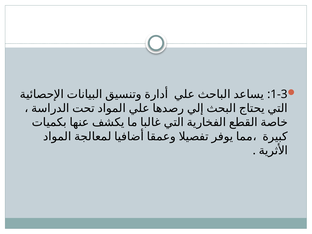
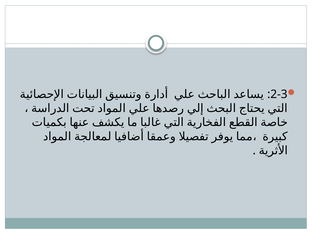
1-3: 1-3 -> 2-3 (279, 94)
